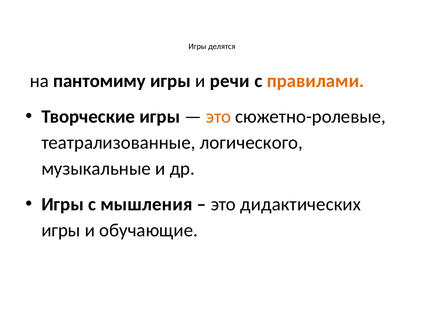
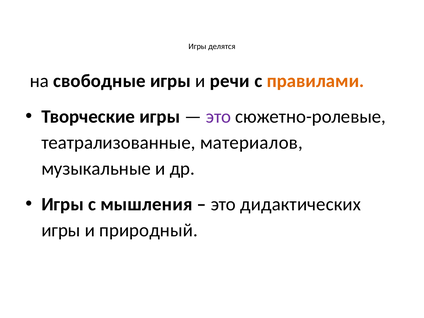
пантомиму: пантомиму -> свободные (99, 81)
это colour: orange -> purple (218, 117)
логического: логического -> материалов (251, 143)
обучающие: обучающие -> природный (148, 230)
